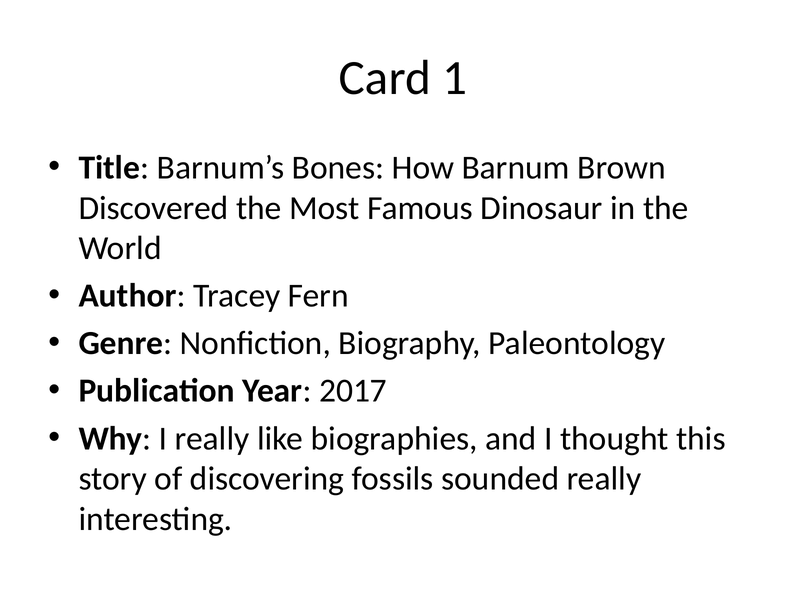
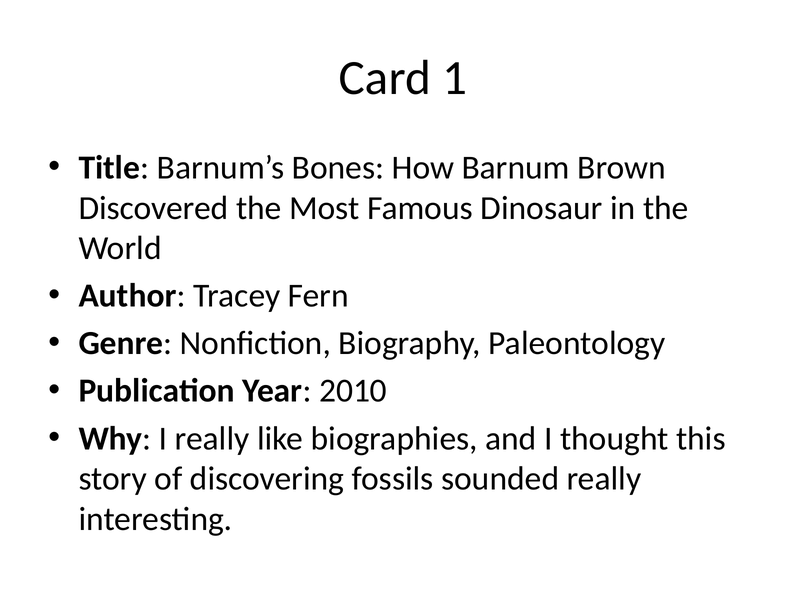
2017: 2017 -> 2010 (353, 391)
